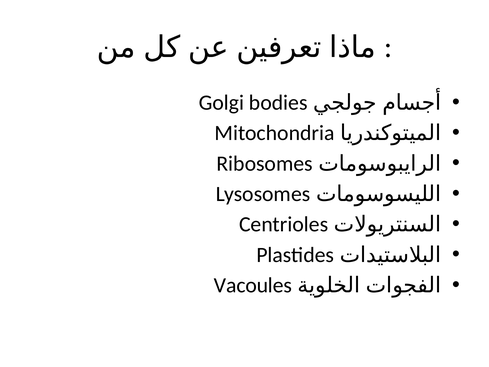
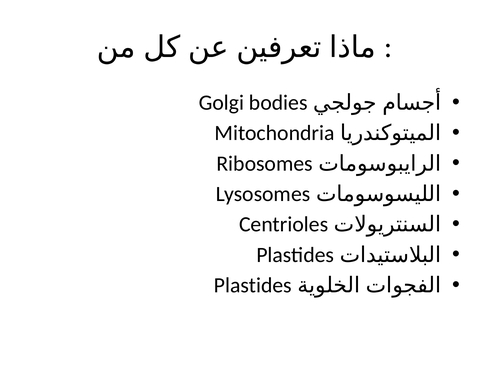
Vacoules: Vacoules -> Plastides (253, 285)
